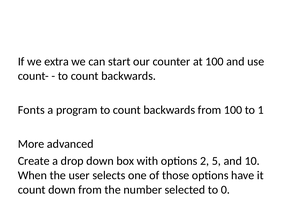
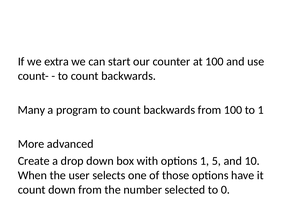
Fonts: Fonts -> Many (31, 110)
options 2: 2 -> 1 (205, 161)
